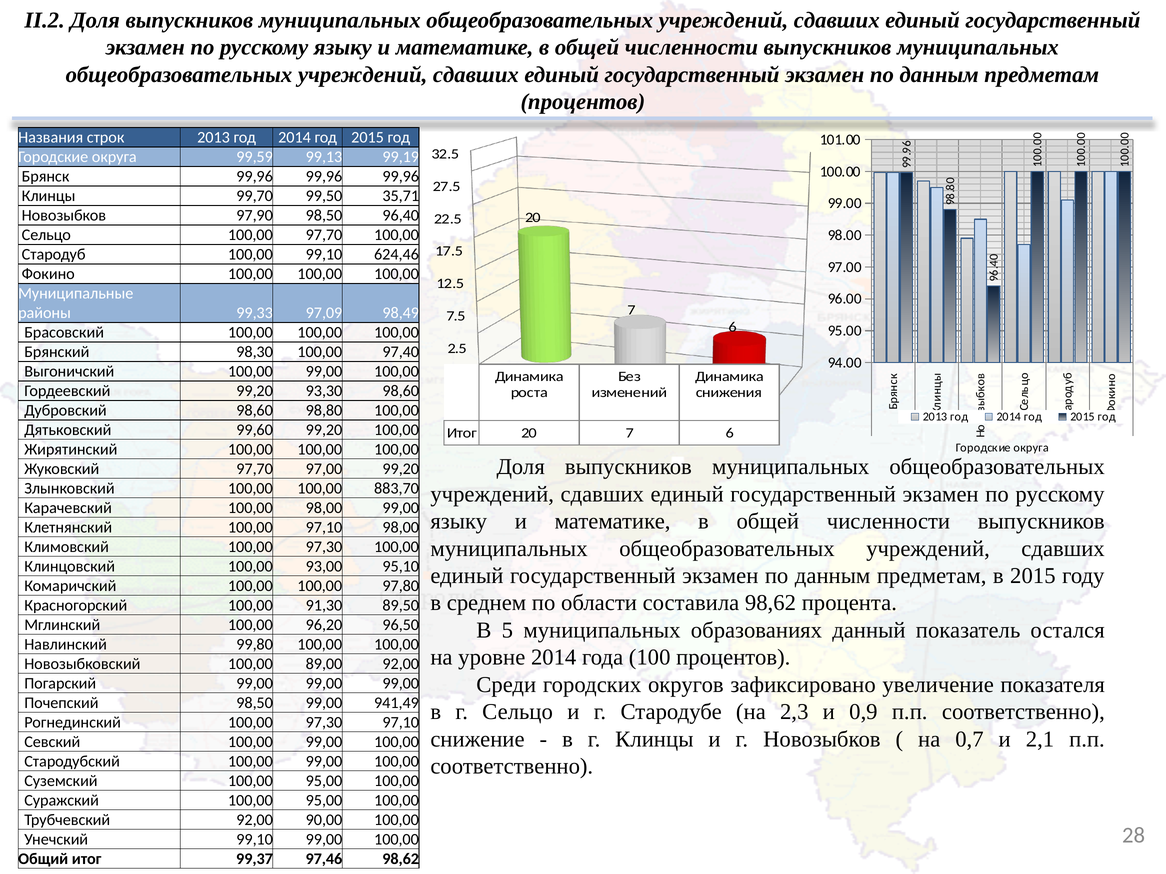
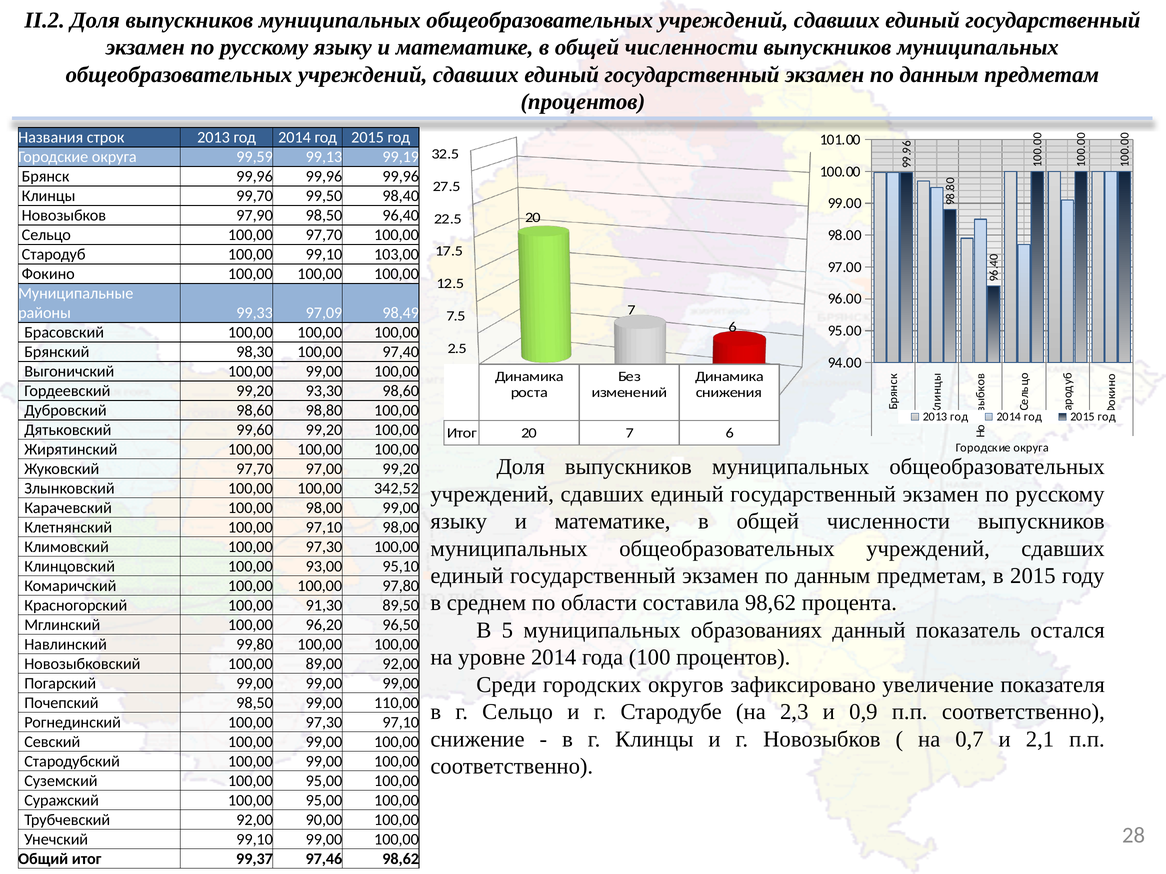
35,71: 35,71 -> 98,40 (401, 196)
624,46: 624,46 -> 103,00 (396, 255)
883,70: 883,70 -> 342,52 (396, 489)
941,49: 941,49 -> 110,00 (396, 703)
